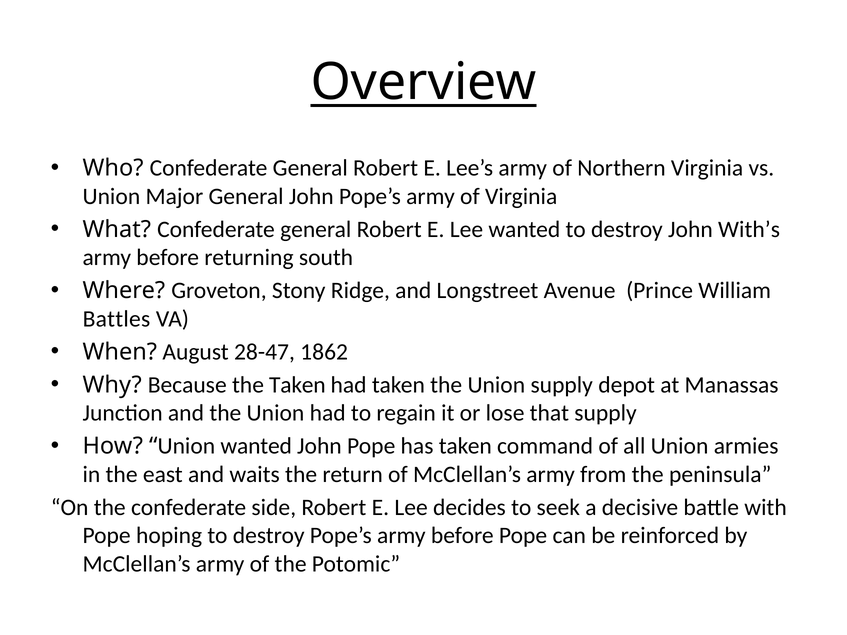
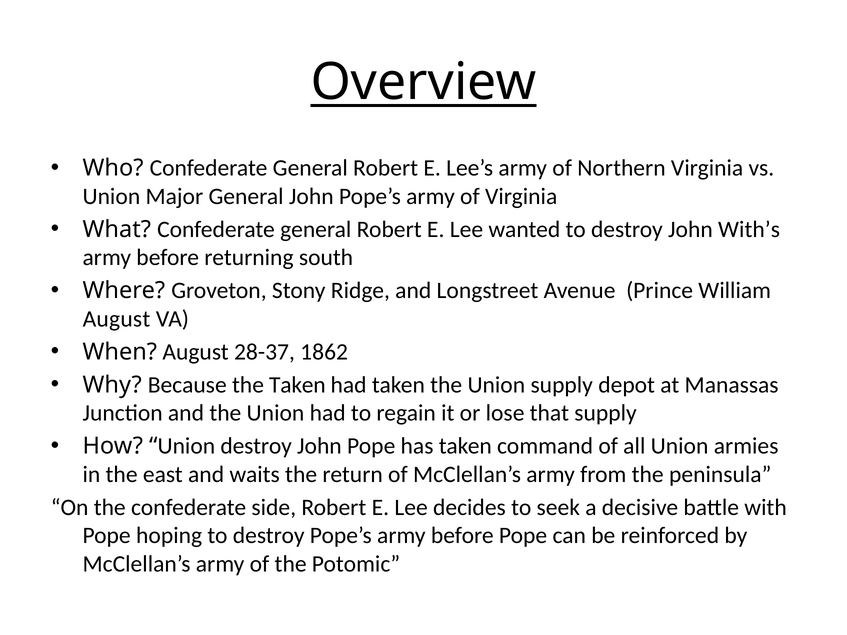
Battles: Battles -> August (116, 319)
28-47: 28-47 -> 28-37 (264, 352)
Union wanted: wanted -> destroy (256, 446)
